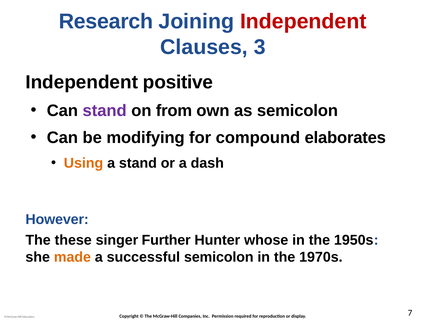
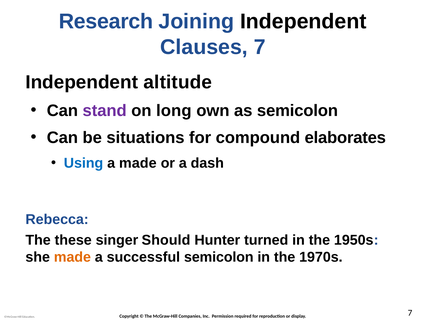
Independent colour: red -> black (303, 21)
Clauses 3: 3 -> 7 (260, 47)
positive: positive -> altitude (178, 82)
from: from -> long (174, 110)
modifying: modifying -> situations (145, 137)
Using colour: orange -> blue (84, 163)
a stand: stand -> made (138, 163)
However: However -> Rebecca (57, 219)
Further: Further -> Should (166, 240)
whose: whose -> turned (266, 240)
